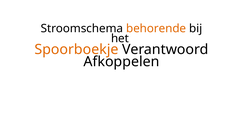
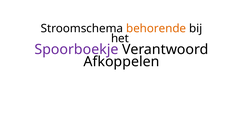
Spoorboekje colour: orange -> purple (76, 50)
